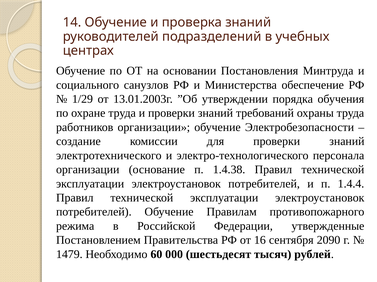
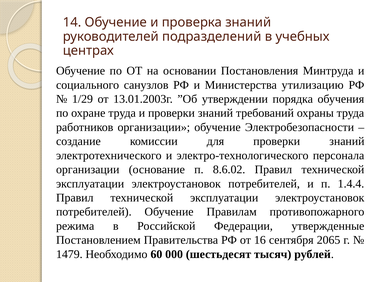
обеспечение: обеспечение -> утилизацию (313, 85)
1.4.38: 1.4.38 -> 8.6.02 (229, 170)
2090: 2090 -> 2065 (329, 241)
